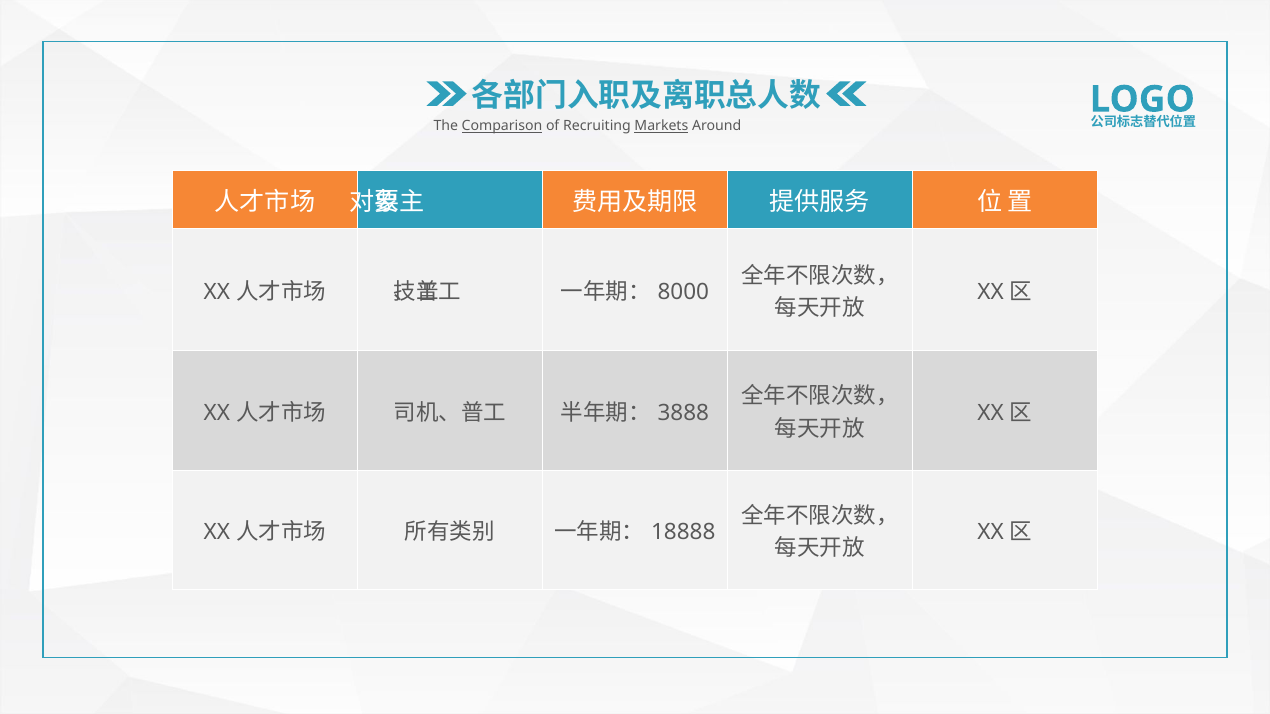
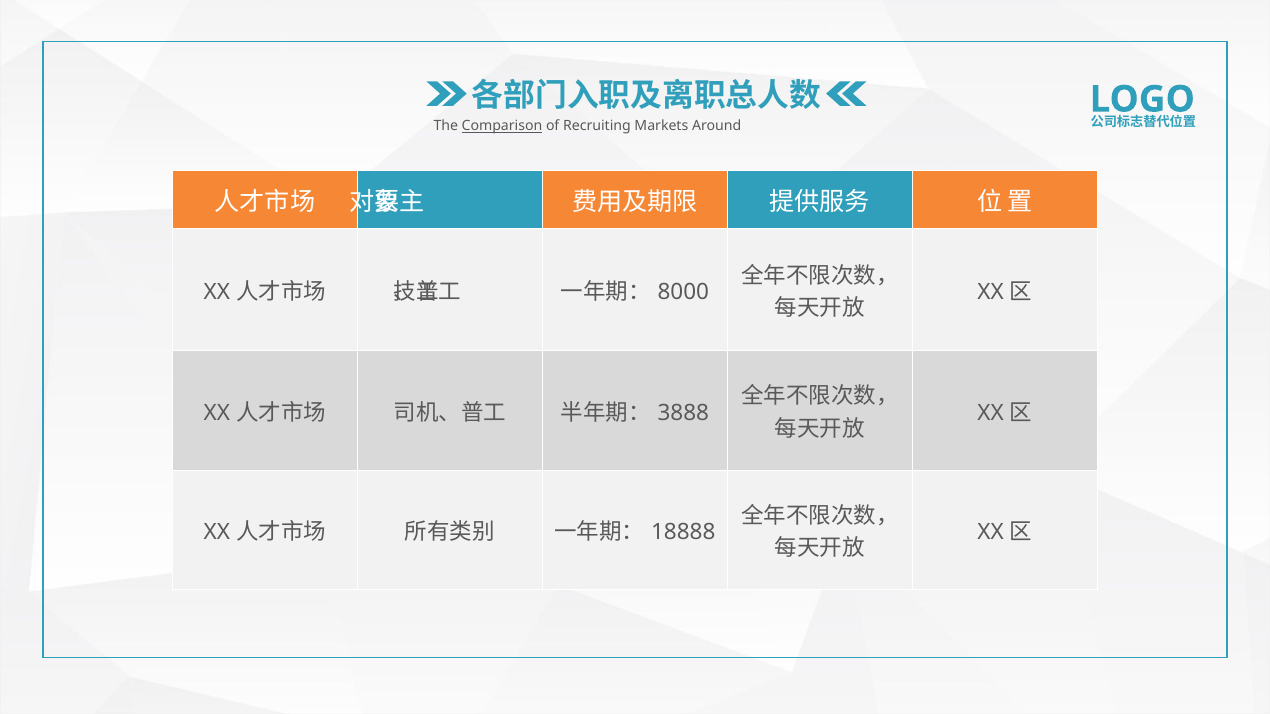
Markets underline: present -> none (661, 126)
